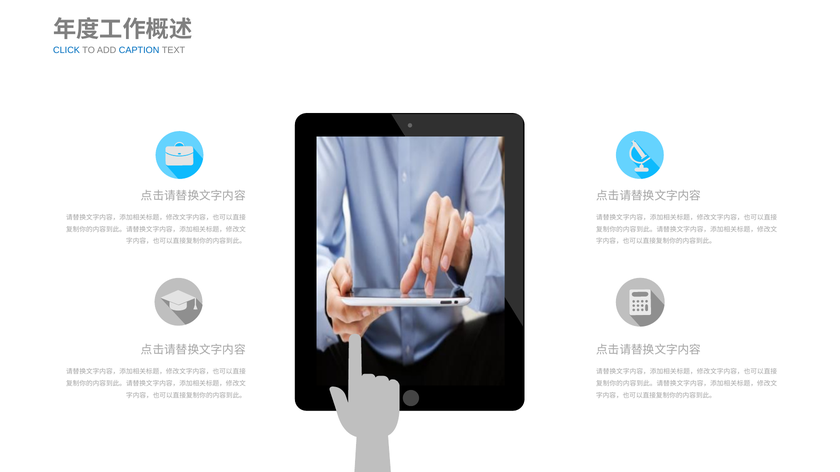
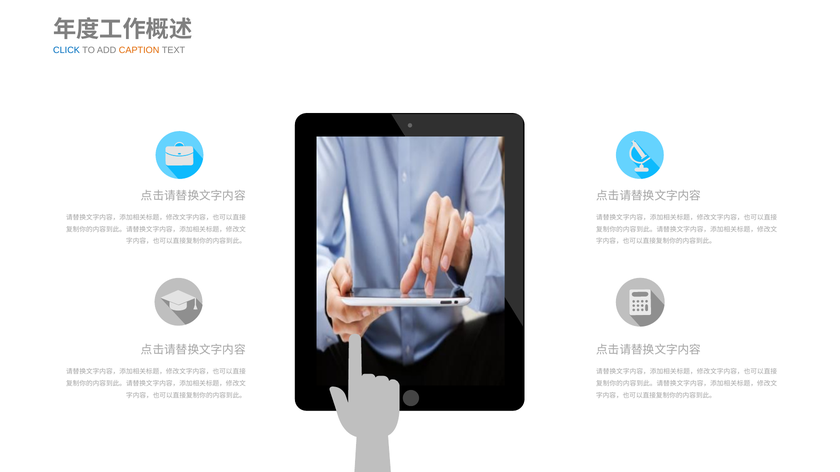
CAPTION colour: blue -> orange (139, 50)
